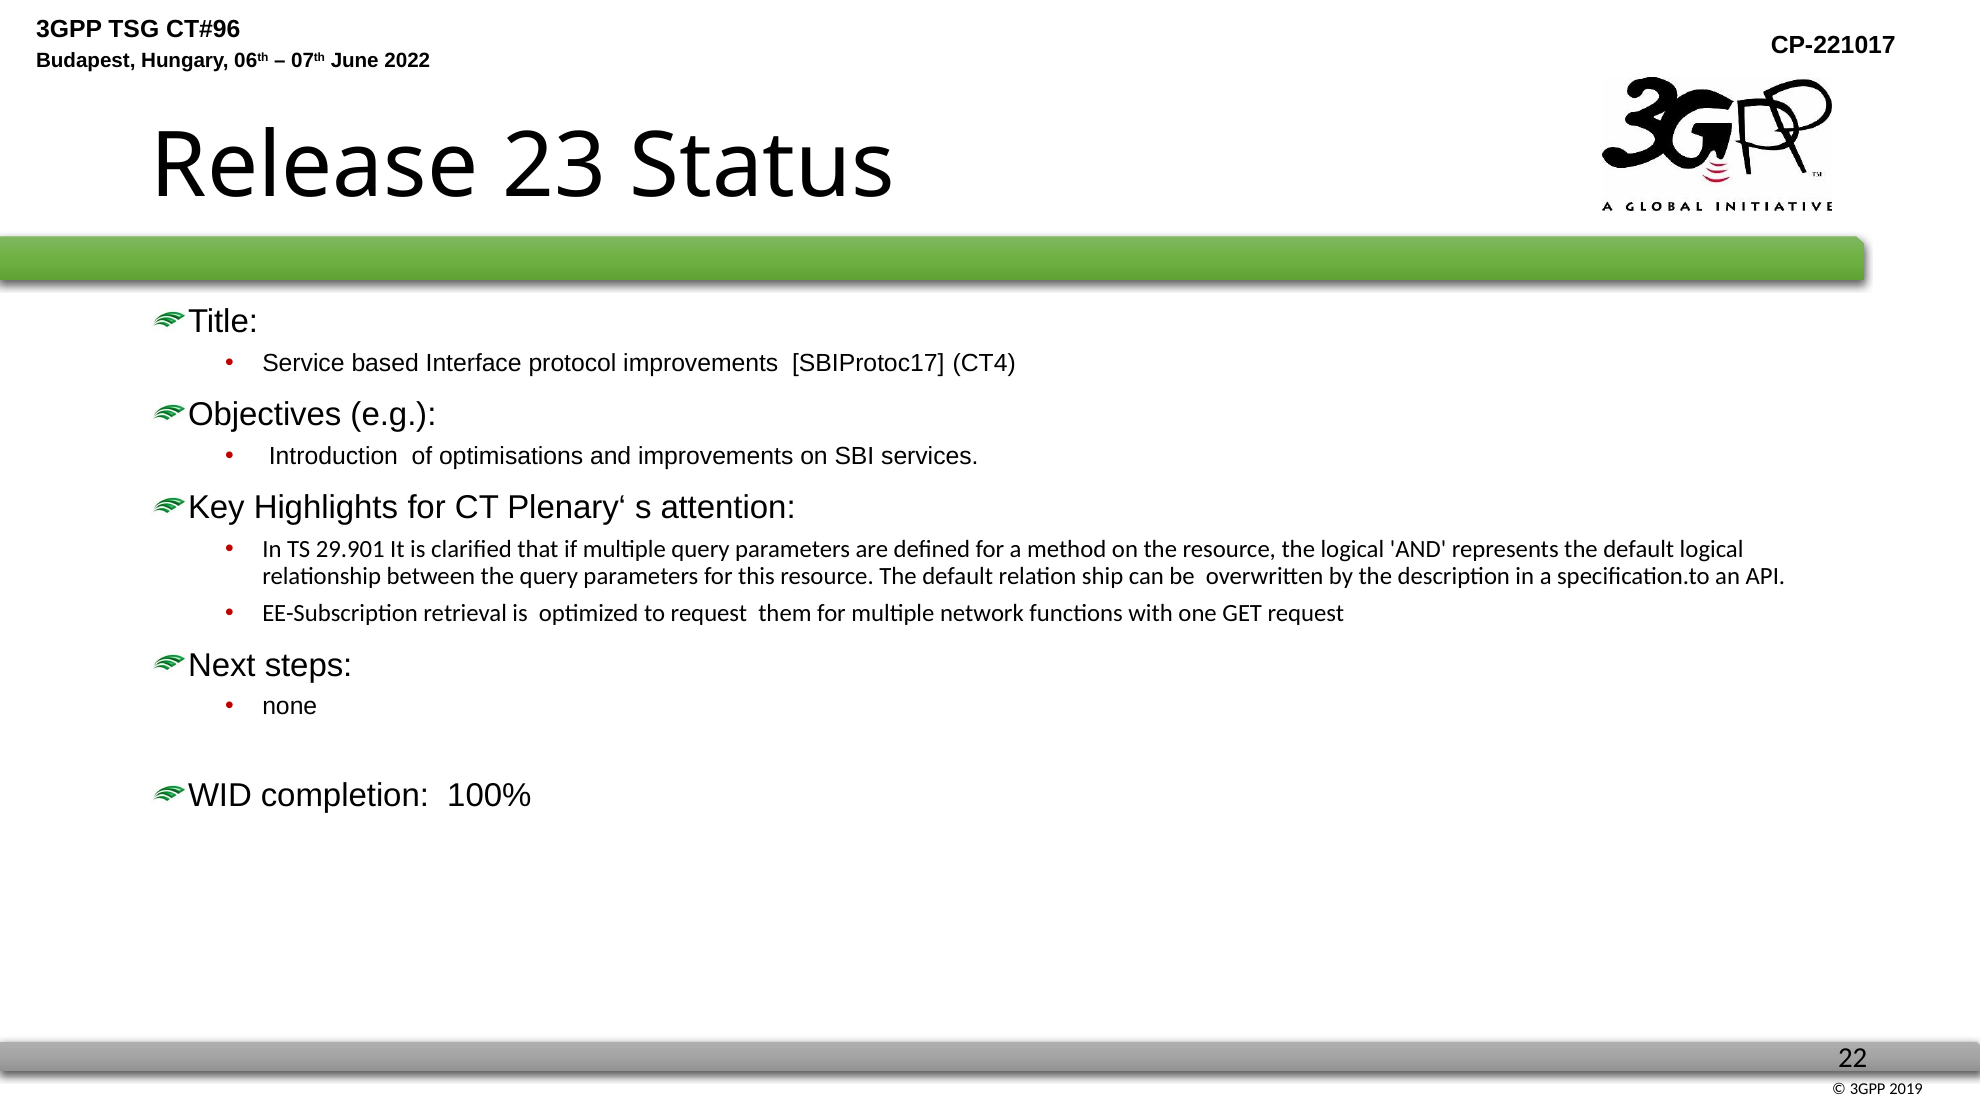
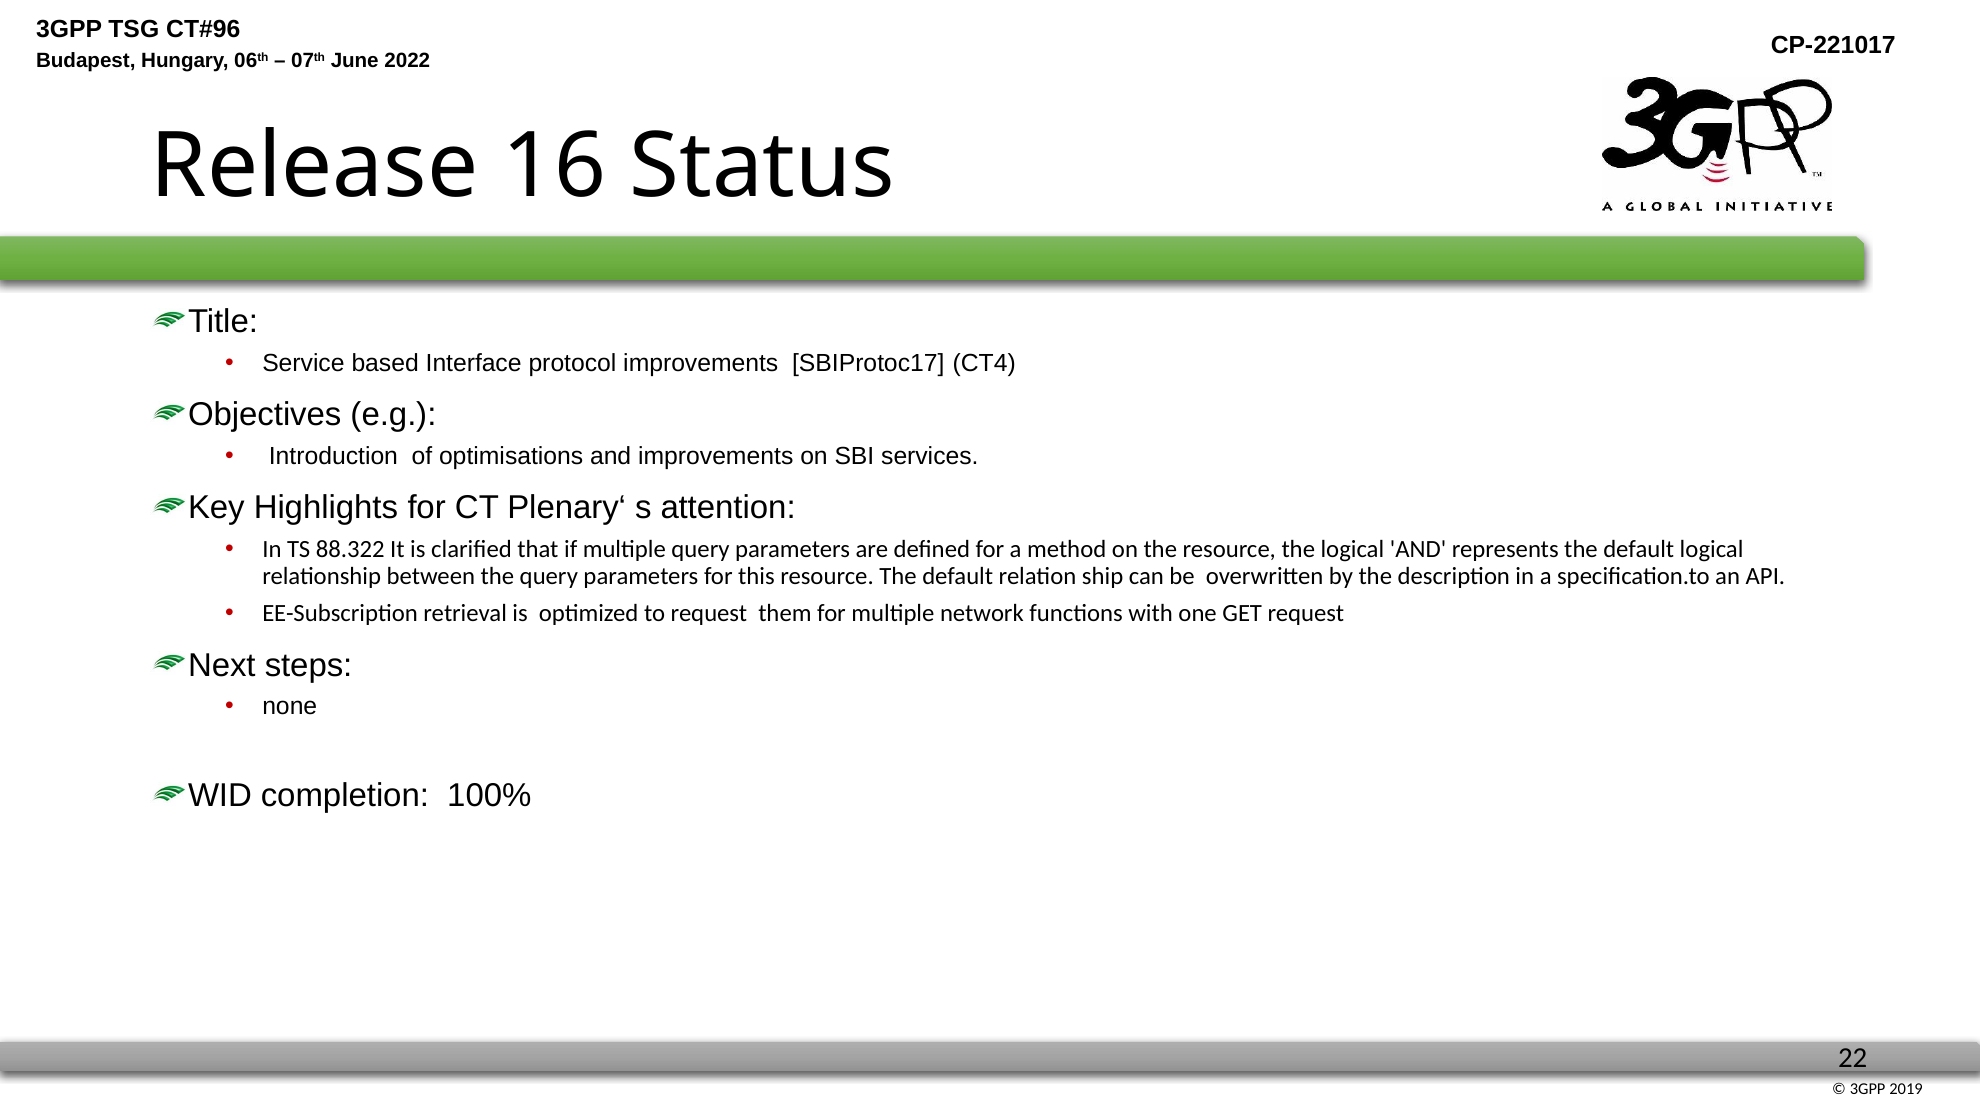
23: 23 -> 16 (554, 166)
29.901: 29.901 -> 88.322 (350, 550)
